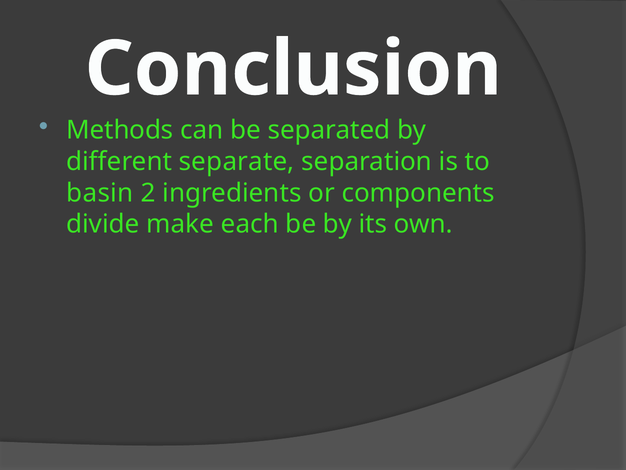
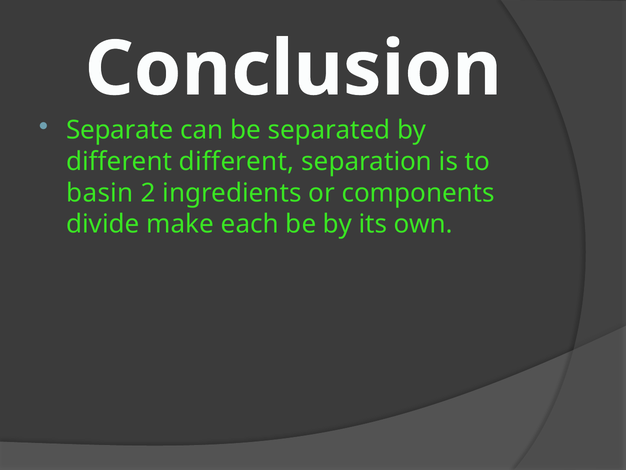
Methods: Methods -> Separate (120, 130)
different separate: separate -> different (237, 161)
